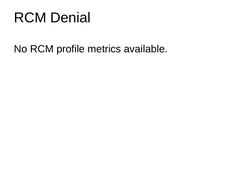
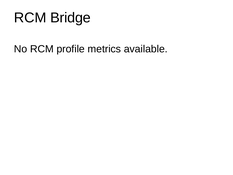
Denial: Denial -> Bridge (71, 18)
